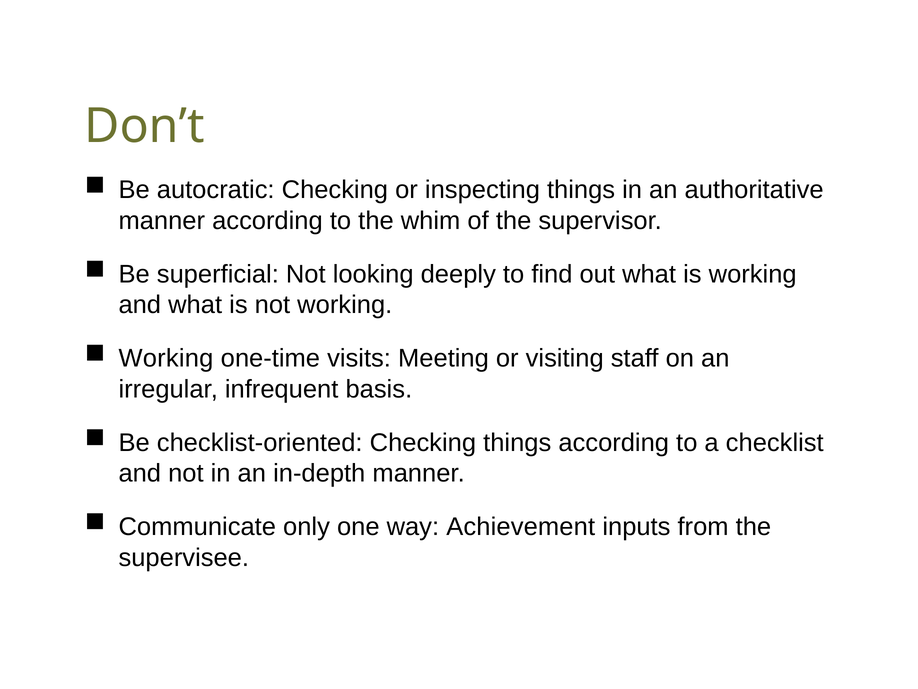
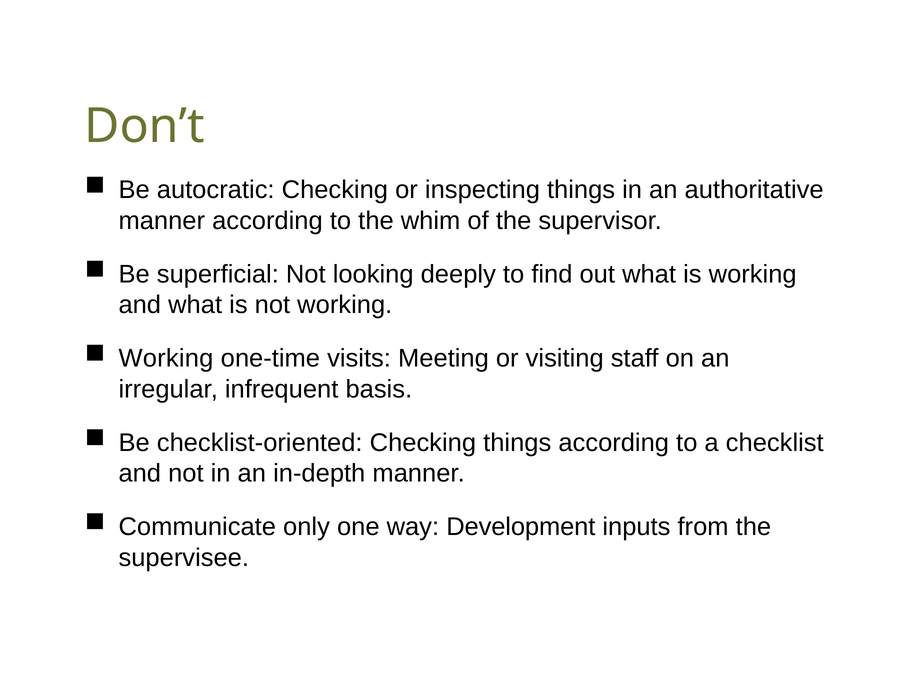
Achievement: Achievement -> Development (521, 527)
